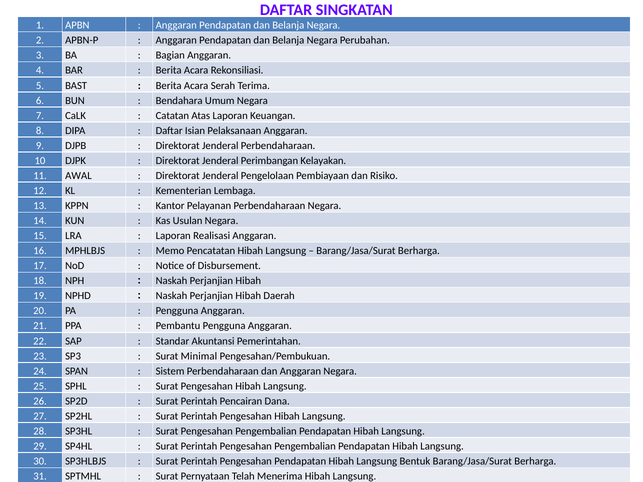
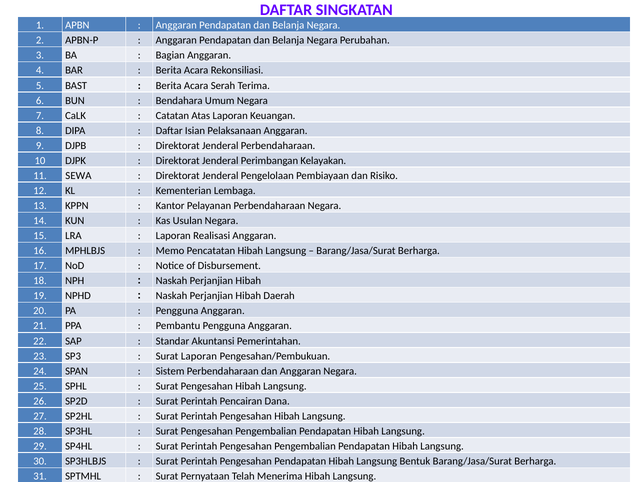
AWAL: AWAL -> SEWA (78, 176)
Surat Minimal: Minimal -> Laporan (199, 356)
